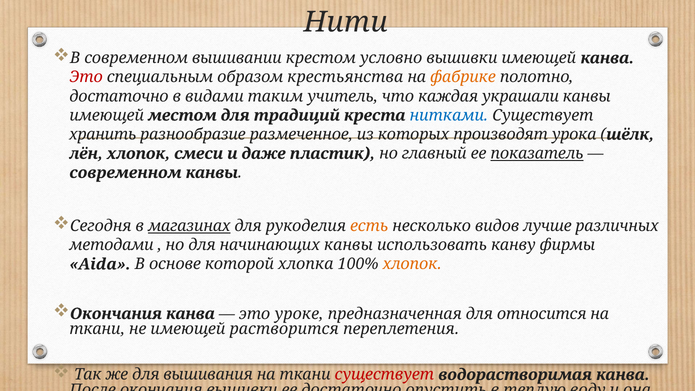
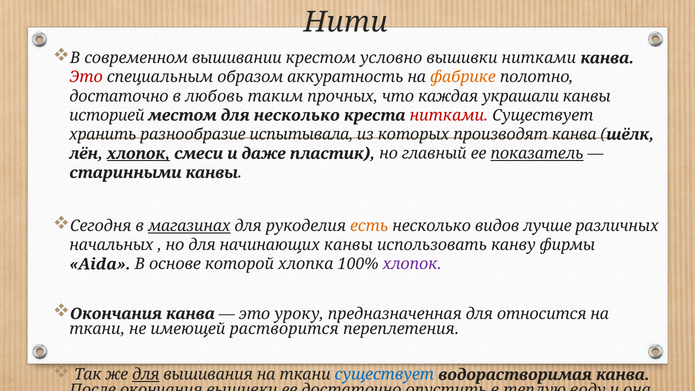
вышивки имеющей: имеющей -> нитками (539, 58)
крестьянства: крестьянства -> аккуратность (345, 77)
видами: видами -> любовь (214, 96)
учитель: учитель -> прочных (343, 96)
имеющей: имеющей -> историей (107, 115)
для традиций: традиций -> несколько (297, 115)
нитками colour: blue -> red (449, 115)
размеченное: размеченное -> испытывала (301, 134)
производят урока: урока -> канва (574, 134)
хлопок underline: none -> present (138, 154)
современном: современном -> старинными (126, 173)
методами: методами -> начальных (112, 245)
хлопок colour: orange -> purple (412, 264)
уроке: уроке -> уроку (299, 314)
для underline: none -> present (146, 375)
существует colour: red -> blue (384, 375)
